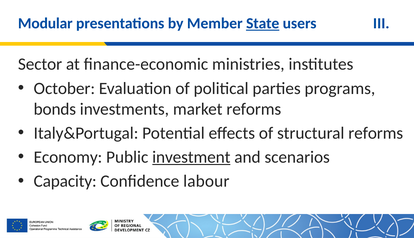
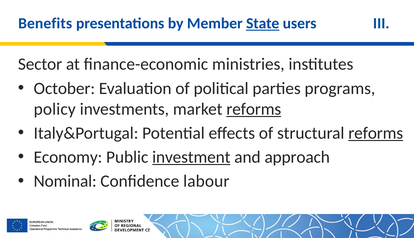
Modular: Modular -> Benefits (45, 24)
bonds: bonds -> policy (55, 109)
reforms underline: none -> present (254, 109)
reforms underline: none -> present (376, 133)
scenarios: scenarios -> approach (297, 157)
Capacity: Capacity -> Nominal (65, 182)
